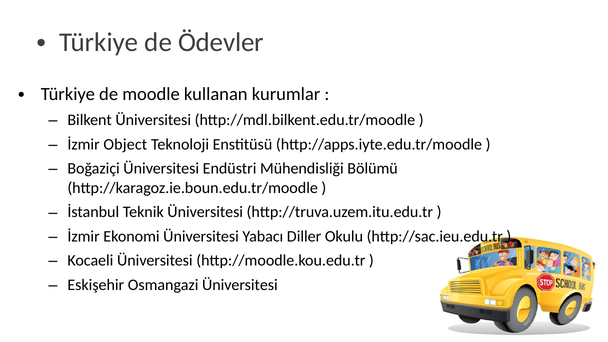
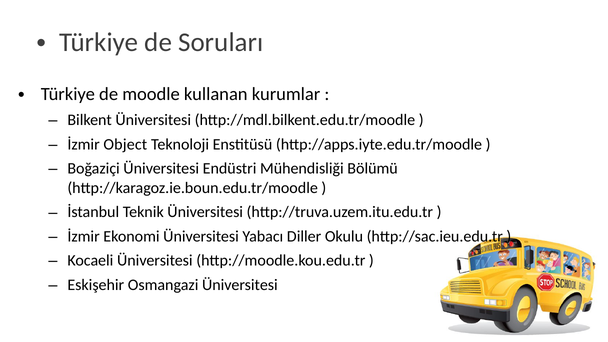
Ödevler: Ödevler -> Soruları (221, 42)
